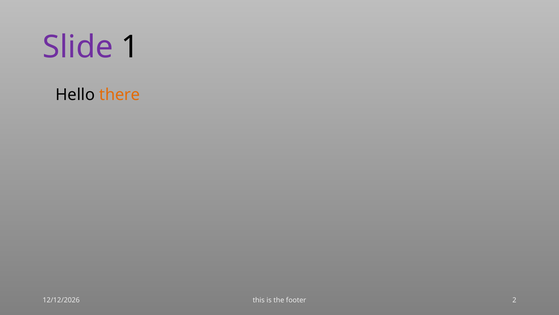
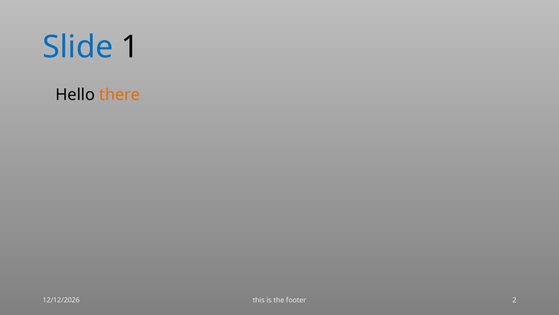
Slide colour: purple -> blue (78, 47)
